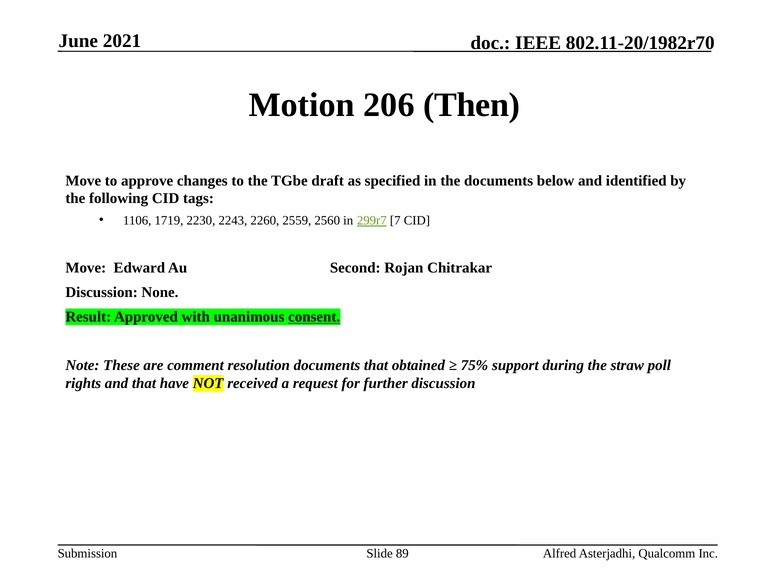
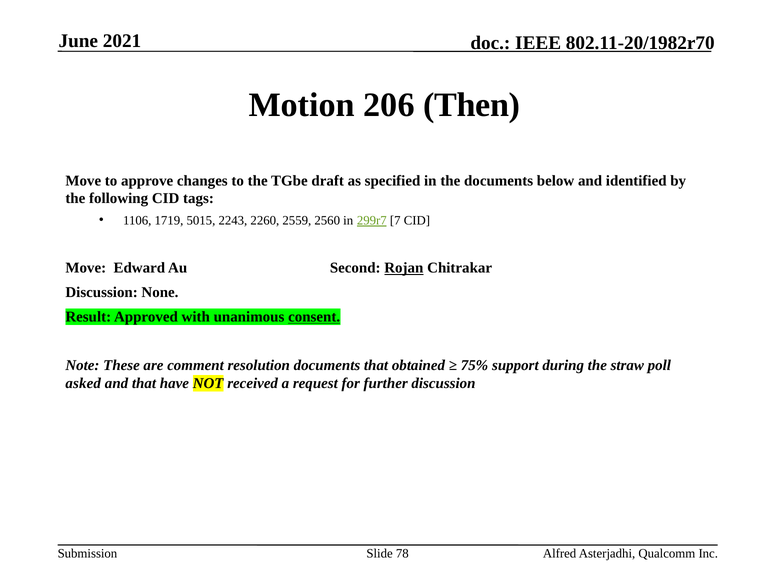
2230: 2230 -> 5015 (201, 220)
Rojan underline: none -> present (404, 268)
rights: rights -> asked (83, 383)
89: 89 -> 78 (402, 553)
